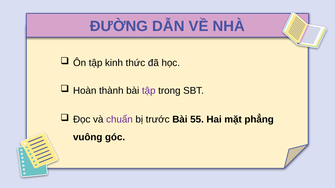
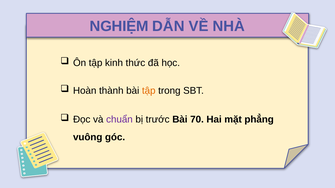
ĐƯỜNG: ĐƯỜNG -> NGHIỆM (119, 26)
tập colour: purple -> orange (149, 91)
55: 55 -> 70 (197, 120)
